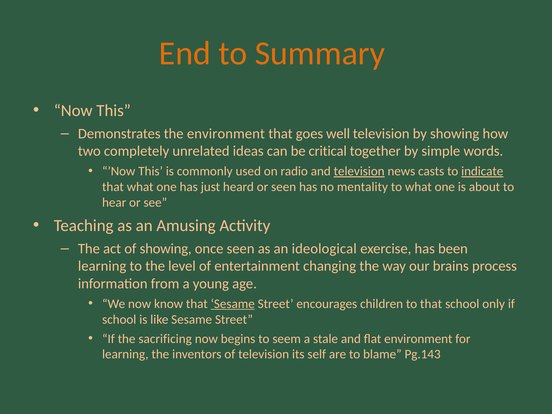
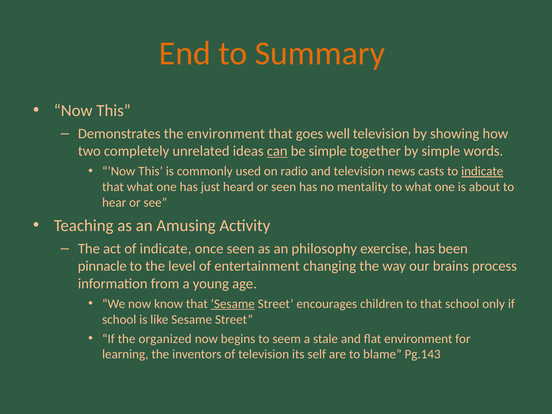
can underline: none -> present (277, 151)
be critical: critical -> simple (328, 151)
television underline: present -> none (359, 171)
of showing: showing -> indicate (166, 249)
ideological: ideological -> philosophy (324, 249)
learning: learning -> pinnacle (102, 266)
sacrificing: sacrificing -> organized (165, 339)
